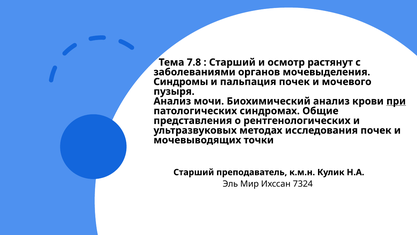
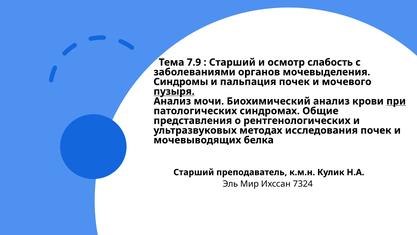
7.8: 7.8 -> 7.9 (194, 62)
растянут: растянут -> слабость (330, 62)
пузыря underline: none -> present (174, 91)
точки: точки -> белка (259, 140)
